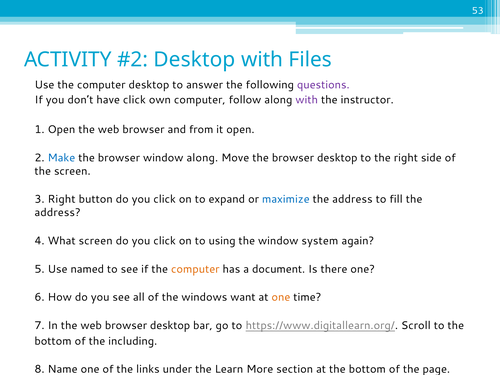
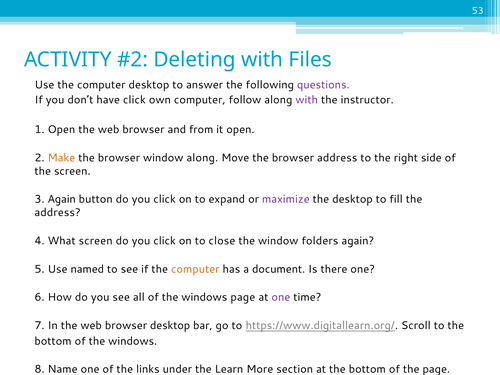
Desktop: Desktop -> Deleting (195, 60)
Make colour: blue -> orange (61, 158)
the browser desktop: desktop -> address (337, 158)
3 Right: Right -> Again (62, 199)
maximize colour: blue -> purple (286, 199)
address: address -> desktop (352, 199)
using: using -> close (222, 241)
system: system -> folders (320, 241)
windows want: want -> page (243, 297)
one colour: orange -> purple (281, 297)
bottom of the including: including -> windows (133, 341)
